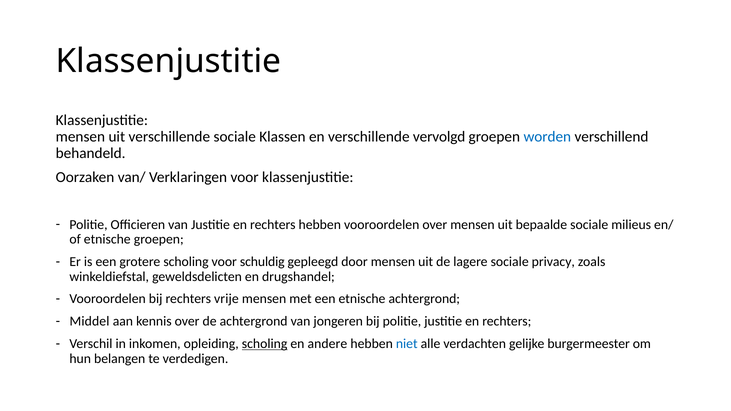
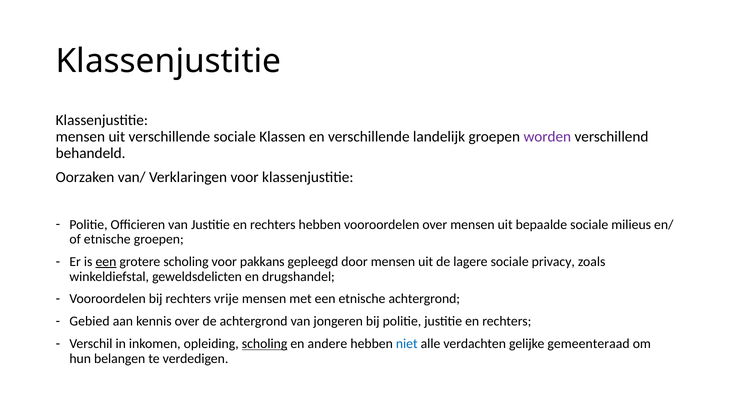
vervolgd: vervolgd -> landelijk (439, 137)
worden colour: blue -> purple (547, 137)
een underline: none -> present (106, 262)
schuldig: schuldig -> pakkans (262, 262)
Middel: Middel -> Gebied (90, 322)
burgermeester: burgermeester -> gemeenteraad (589, 344)
